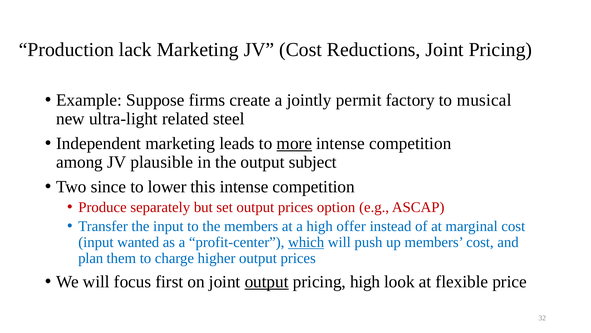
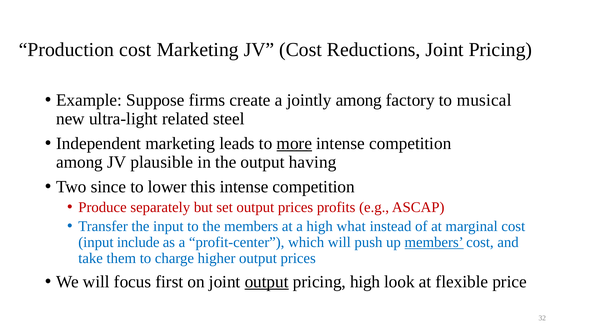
Production lack: lack -> cost (135, 50)
jointly permit: permit -> among (359, 100)
subject: subject -> having (313, 162)
option: option -> profits (336, 207)
offer: offer -> what (351, 226)
wanted: wanted -> include (138, 242)
which underline: present -> none (306, 242)
members underline: none -> present (434, 242)
plan: plan -> take (91, 258)
